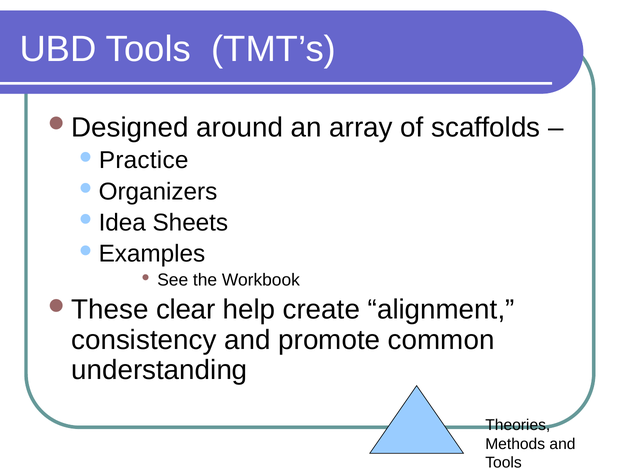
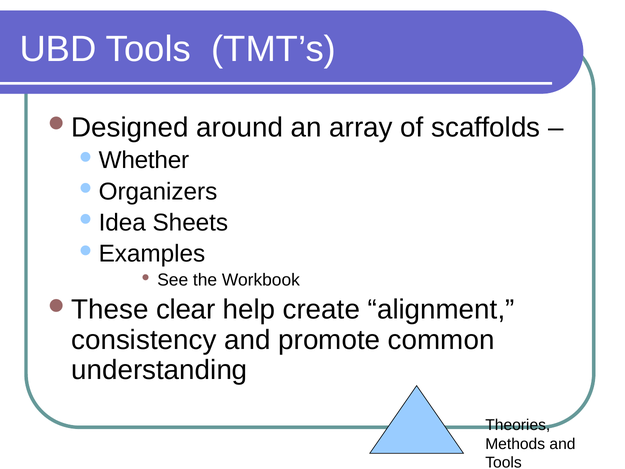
Practice: Practice -> Whether (144, 160)
